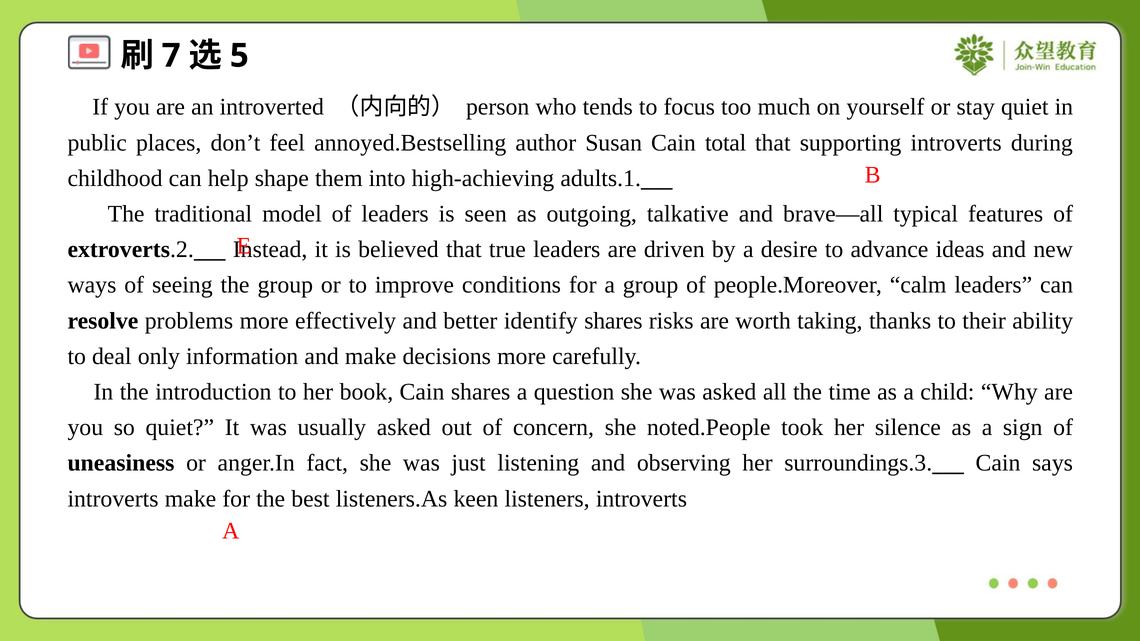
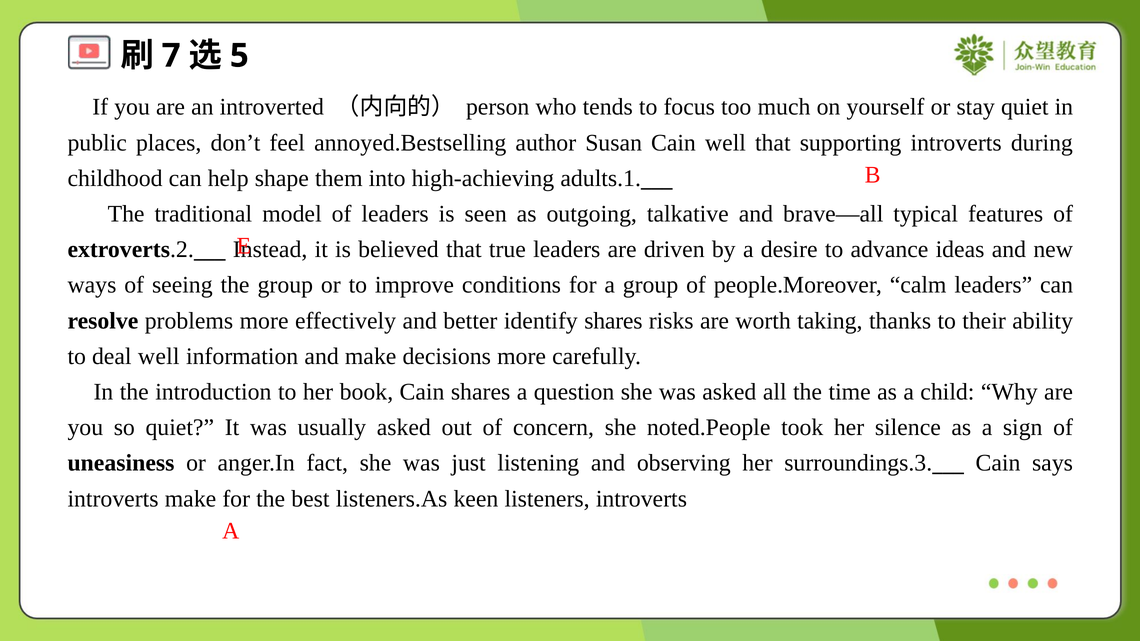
Cain total: total -> well (726, 143)
deal only: only -> well (159, 356)
